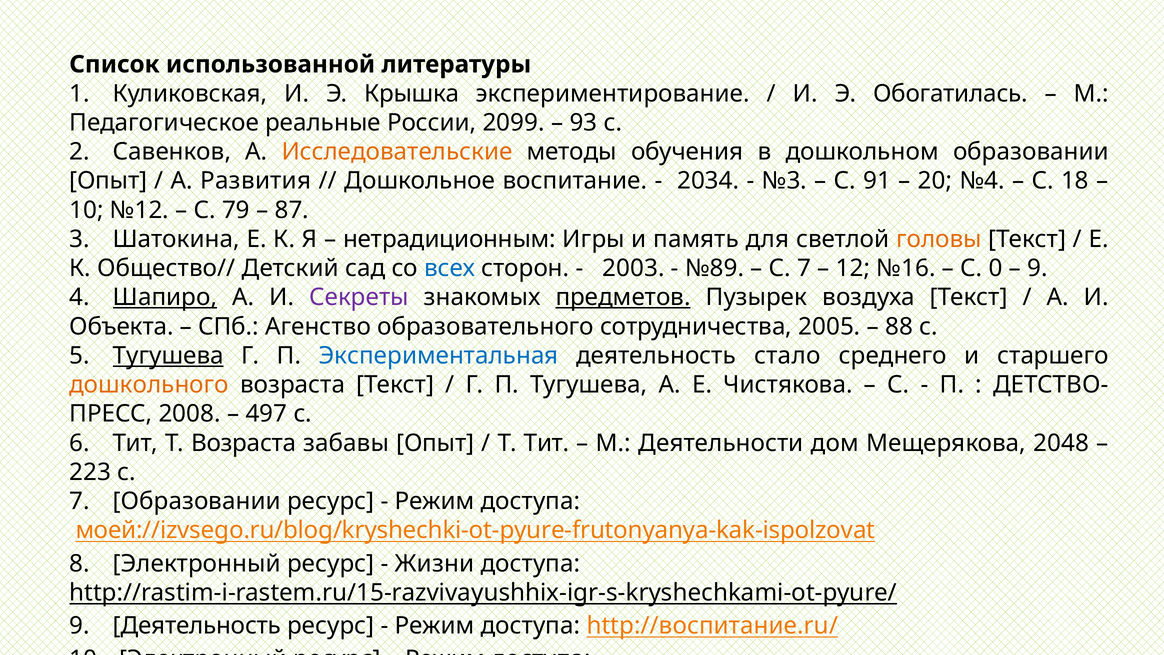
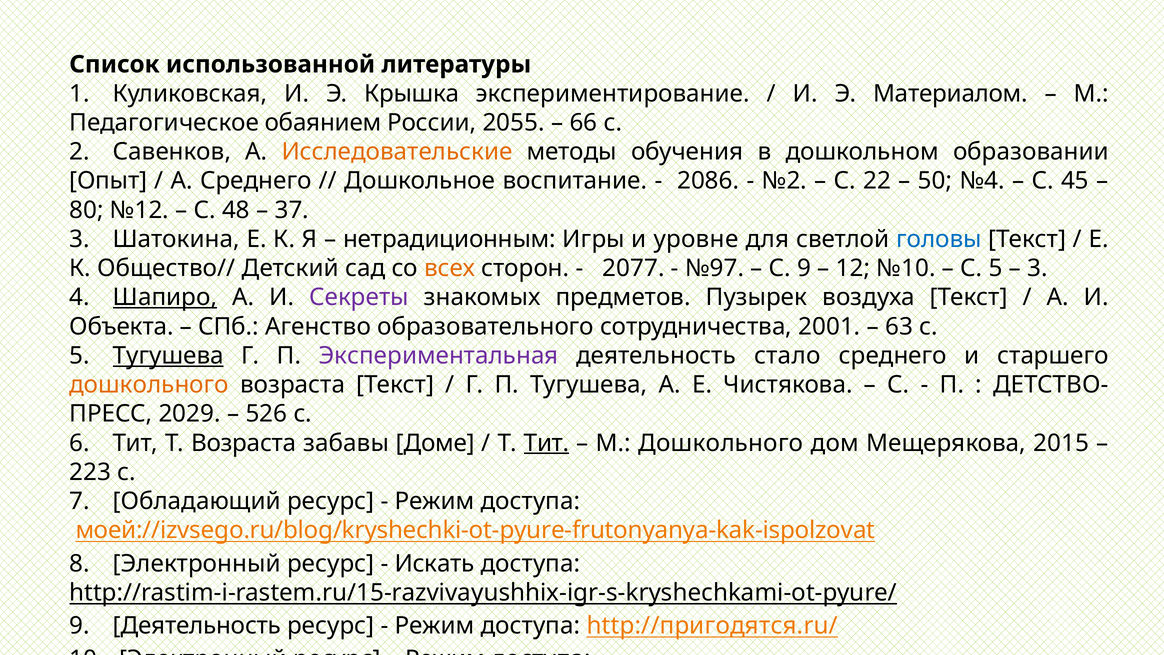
Обогатилась: Обогатилась -> Материалом (950, 93)
реальные: реальные -> обаянием (323, 123)
2099: 2099 -> 2055 (514, 123)
93: 93 -> 66 (583, 123)
А Развития: Развития -> Среднего (256, 181)
2034: 2034 -> 2086 (708, 181)
№3: №3 -> №2 (784, 181)
91: 91 -> 22 (877, 181)
20: 20 -> 50 (935, 181)
18: 18 -> 45 (1075, 181)
10: 10 -> 80 (86, 210)
79: 79 -> 48 (236, 210)
87: 87 -> 37 (292, 210)
память: память -> уровне (696, 239)
головы colour: orange -> blue (939, 239)
всех colour: blue -> orange (450, 268)
2003: 2003 -> 2077 (634, 268)
№89: №89 -> №97 (715, 268)
7: 7 -> 9 (804, 268)
№16: №16 -> №10 (906, 268)
0: 0 -> 5 (996, 268)
9: 9 -> 3 (1038, 268)
предметов underline: present -> none (623, 297)
2005: 2005 -> 2001 (829, 326)
88: 88 -> 63 (899, 326)
Экспериментальная colour: blue -> purple (439, 355)
2008: 2008 -> 2029 (190, 414)
497: 497 -> 526 (266, 414)
забавы Опыт: Опыт -> Доме (435, 443)
Тит underline: none -> present (547, 443)
М Деятельности: Деятельности -> Дошкольного (721, 443)
2048: 2048 -> 2015 (1061, 443)
7 Образовании: Образовании -> Обладающий (197, 501)
Жизни: Жизни -> Искать (435, 563)
http://воспитание.ru/: http://воспитание.ru/ -> http://пригодятся.ru/ (712, 626)
